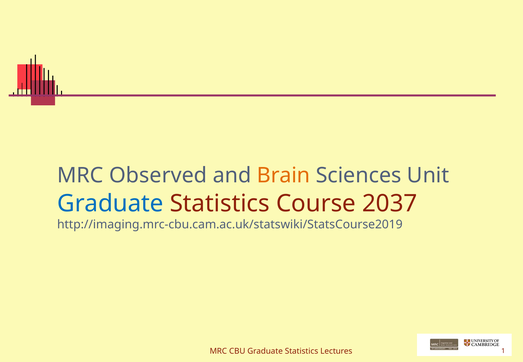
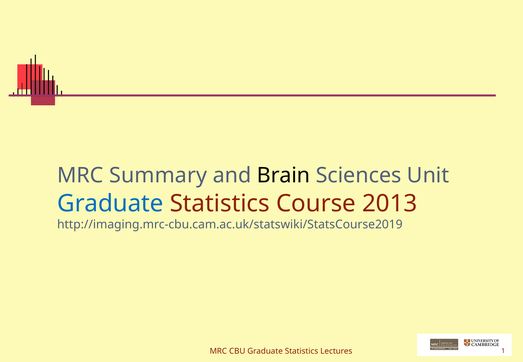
Observed: Observed -> Summary (158, 176)
Brain colour: orange -> black (284, 176)
2037: 2037 -> 2013 (390, 204)
